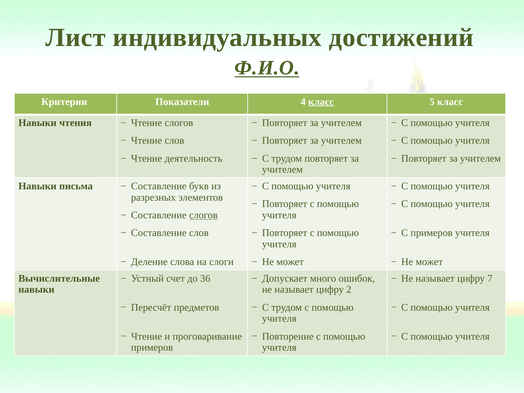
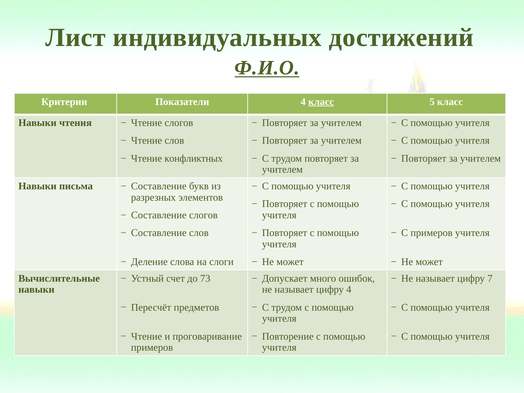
деятельность: деятельность -> конфликтных (194, 158)
слогов underline: present -> none (203, 215)
36: 36 -> 73 (205, 278)
цифру 2: 2 -> 4 (349, 290)
